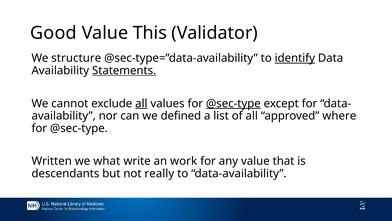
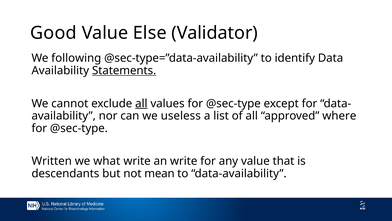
This: This -> Else (150, 33)
structure: structure -> following (76, 58)
identify underline: present -> none (295, 58)
@sec-type underline: present -> none (233, 103)
defined: defined -> useless (181, 116)
an work: work -> write (184, 161)
really: really -> mean (159, 173)
